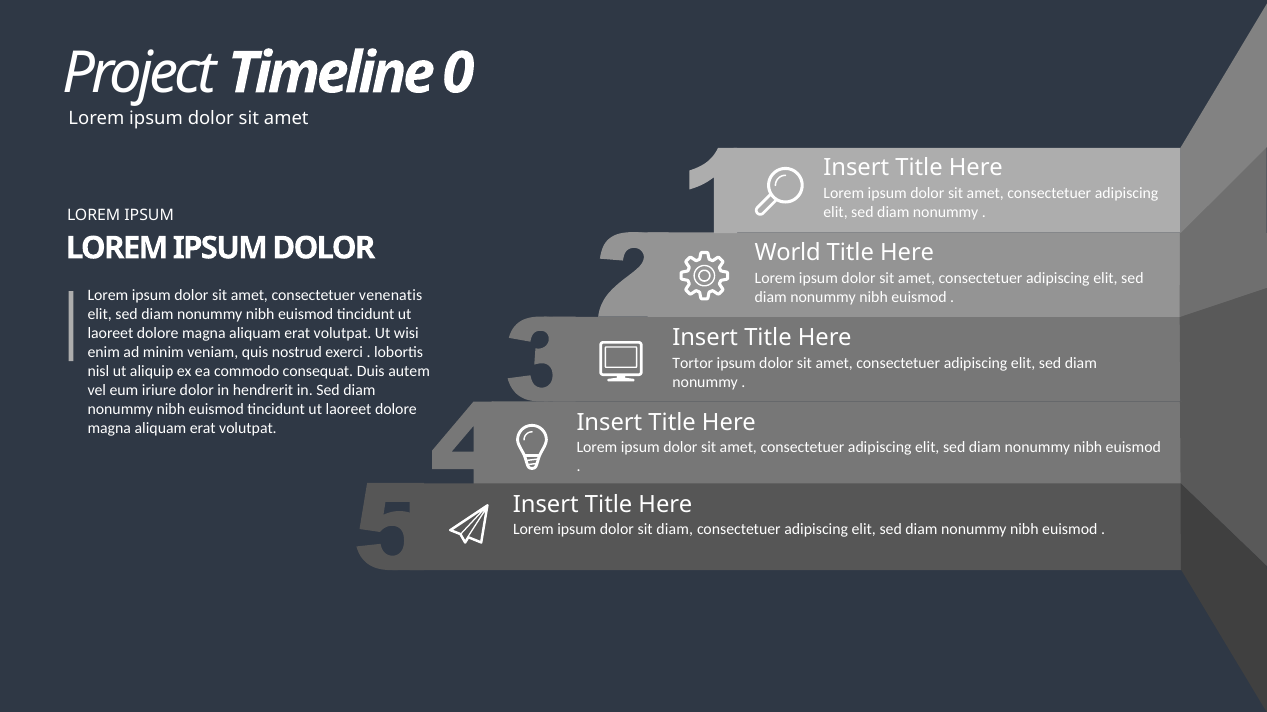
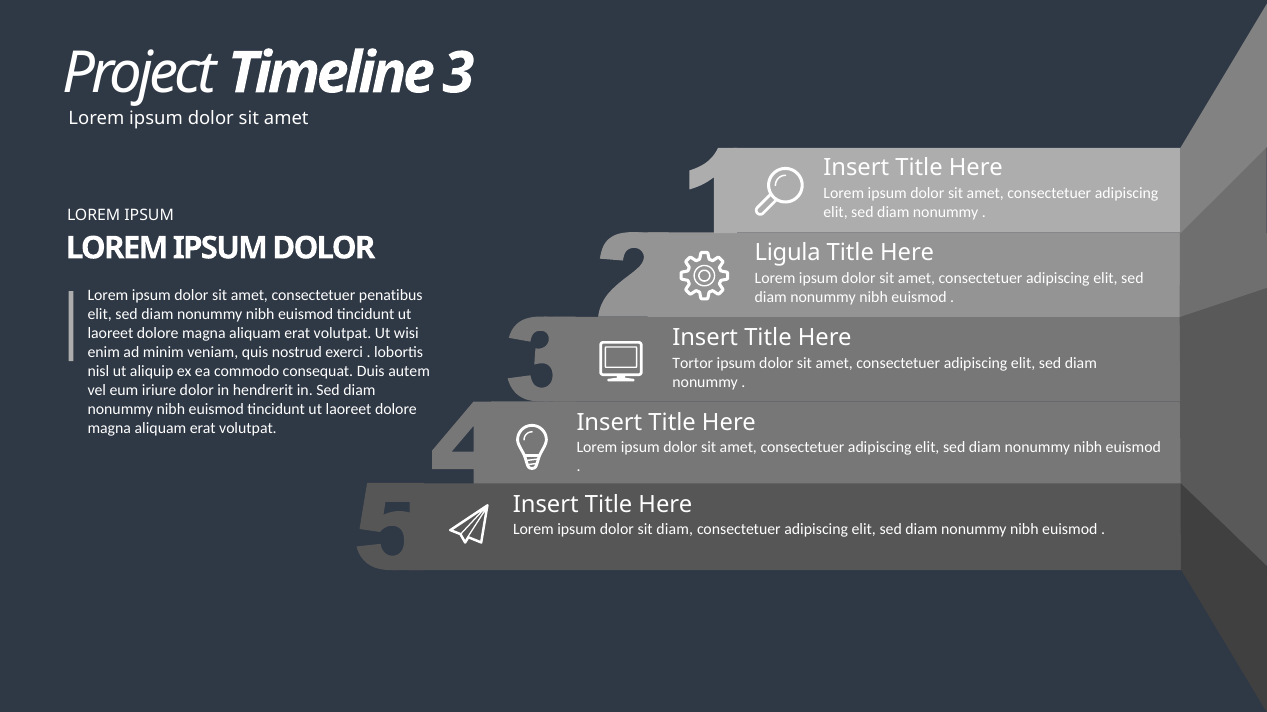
0: 0 -> 3 (458, 73)
World: World -> Ligula (788, 253)
venenatis: venenatis -> penatibus (391, 295)
